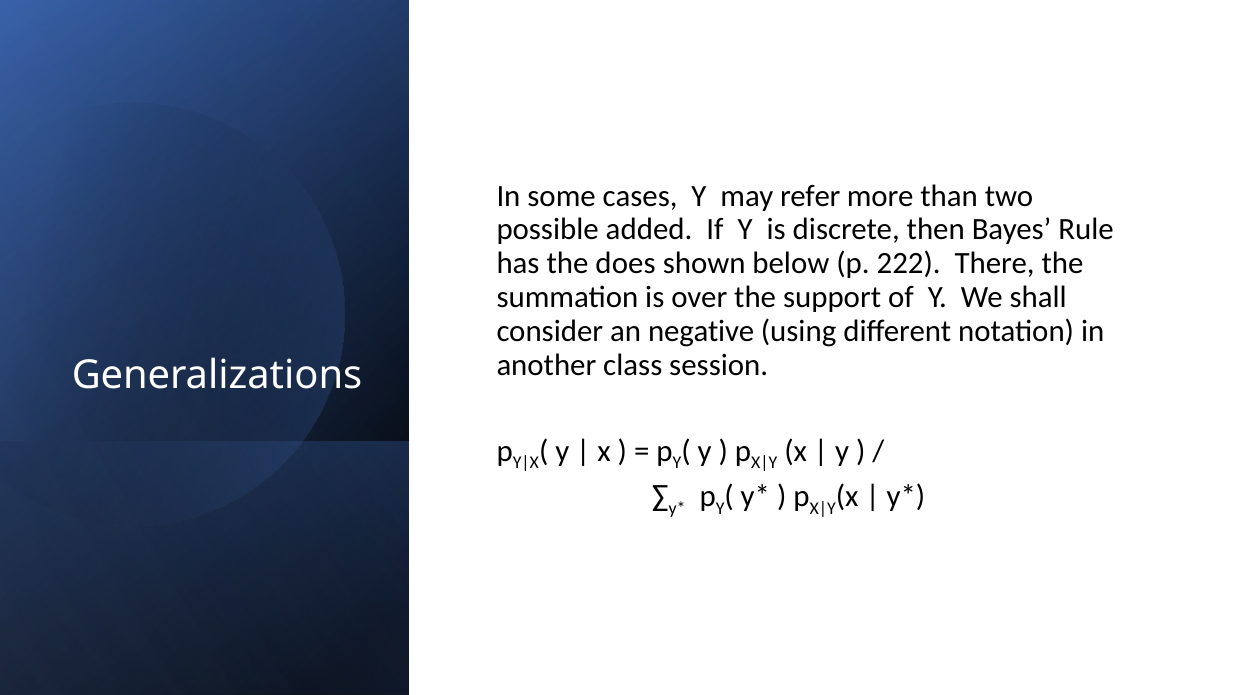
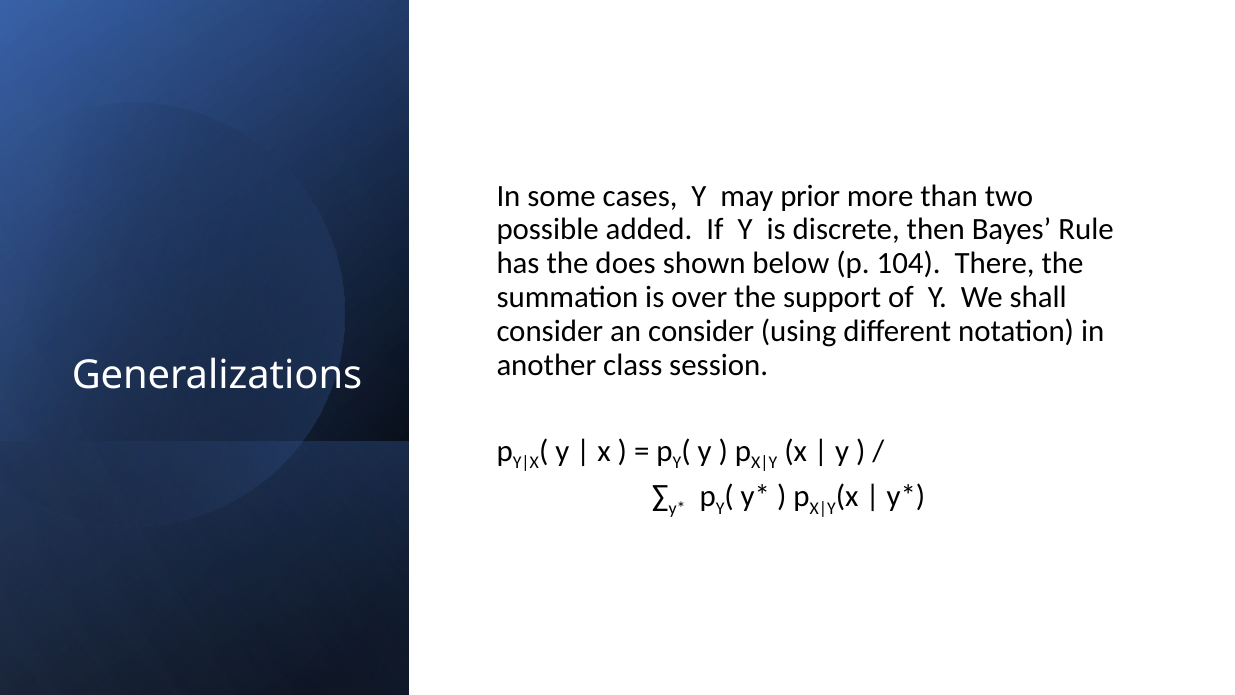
refer: refer -> prior (810, 196)
222: 222 -> 104 (909, 264)
an negative: negative -> consider (701, 331)
